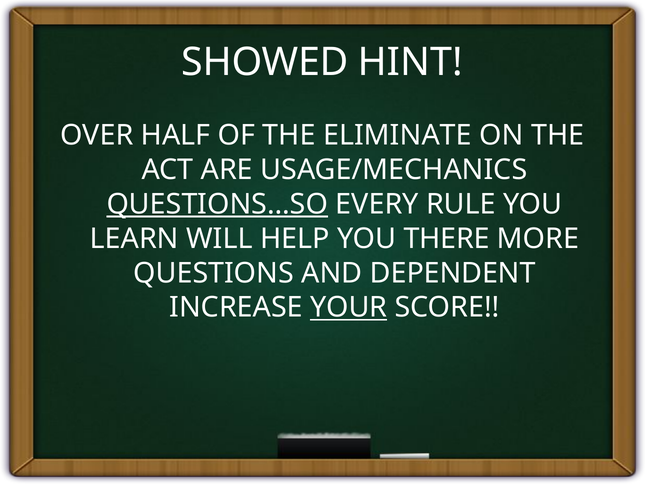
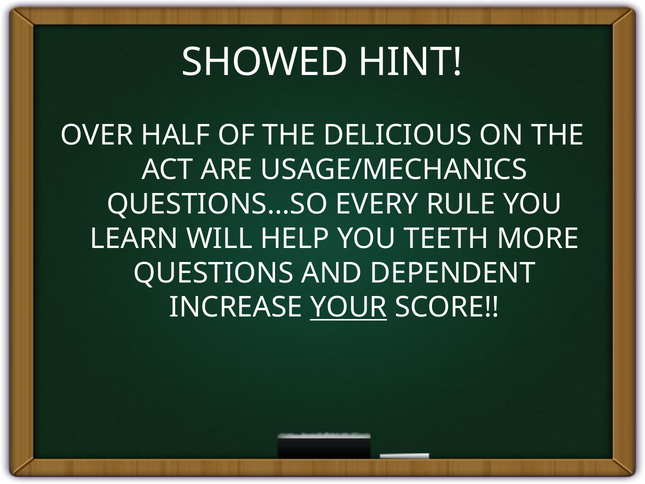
ELIMINATE: ELIMINATE -> DELICIOUS (397, 135)
QUESTIONS…SO underline: present -> none (217, 204)
THERE: THERE -> TEETH (446, 239)
